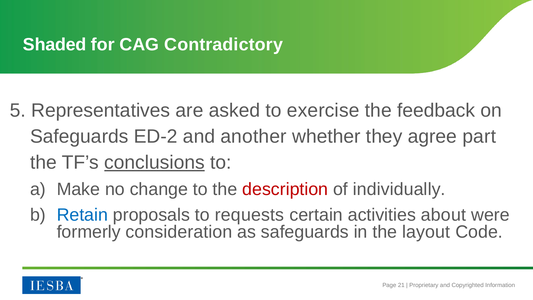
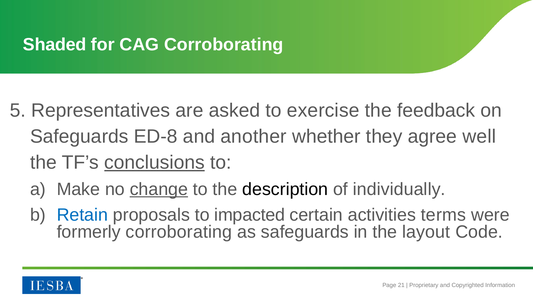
CAG Contradictory: Contradictory -> Corroborating (224, 44)
ED-2: ED-2 -> ED-8 (156, 136)
part: part -> well (479, 136)
change underline: none -> present (159, 189)
description colour: red -> black (285, 189)
requests: requests -> impacted (250, 215)
about: about -> terms (443, 215)
formerly consideration: consideration -> corroborating (179, 232)
